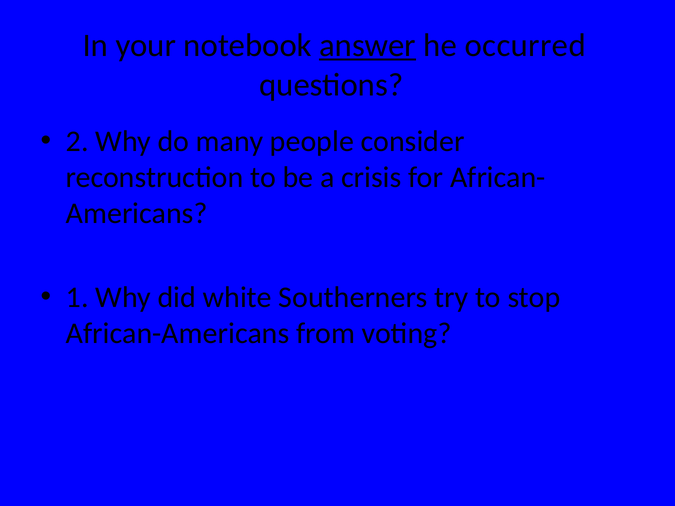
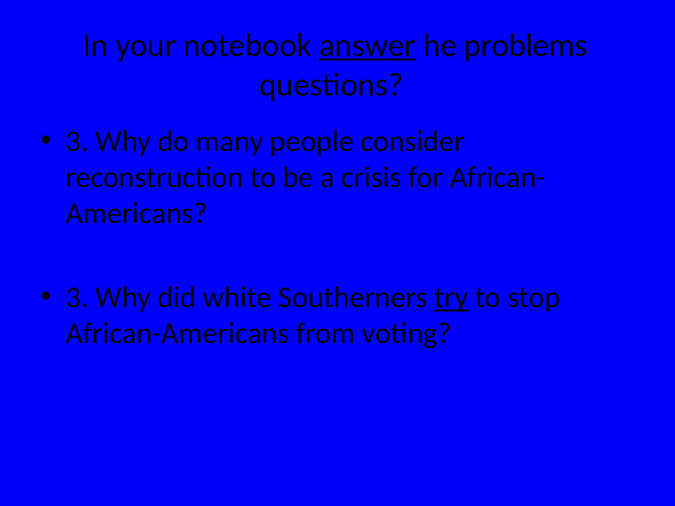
occurred: occurred -> problems (526, 46)
2: 2 -> 3 (77, 142)
1: 1 -> 3 (77, 298)
try underline: none -> present (451, 298)
